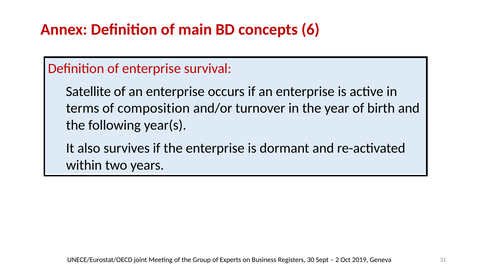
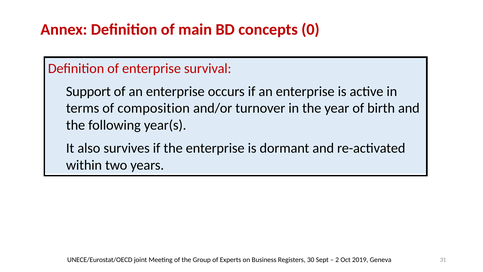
6: 6 -> 0 (310, 29)
Satellite: Satellite -> Support (88, 91)
